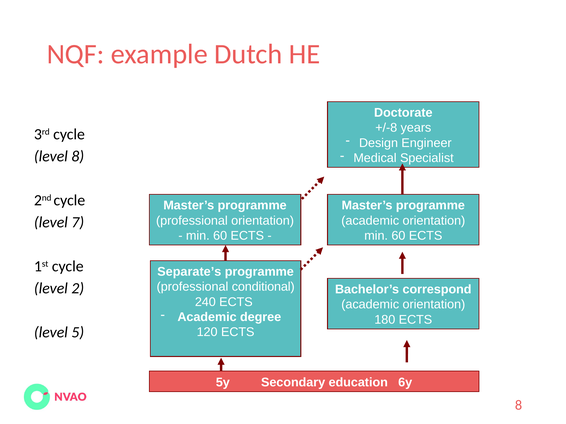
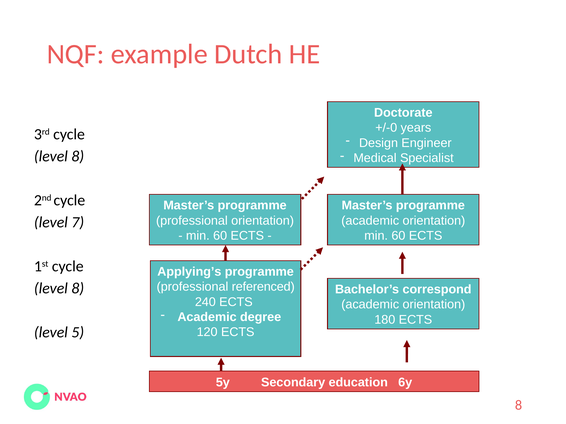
+/-8: +/-8 -> +/-0 (386, 128)
Separate’s: Separate’s -> Applying’s (189, 272)
conditional: conditional -> referenced (263, 287)
2: 2 -> 8 (78, 289)
